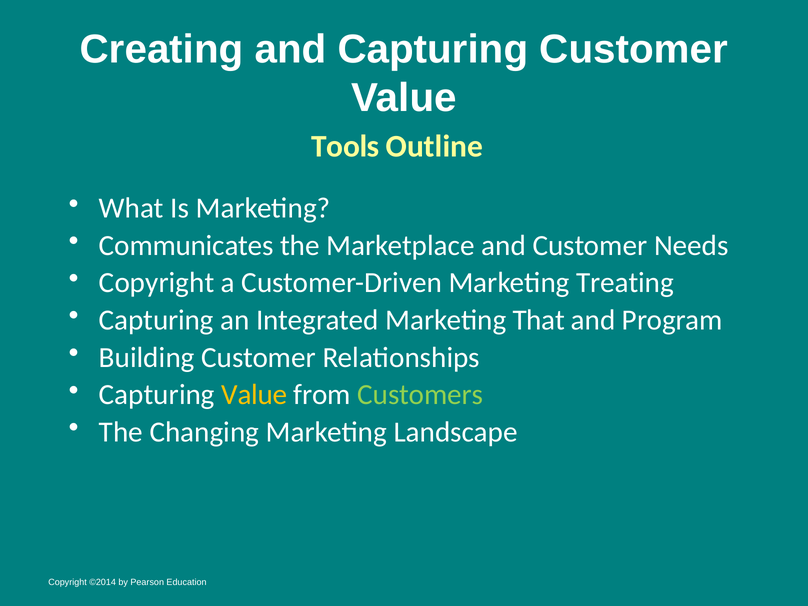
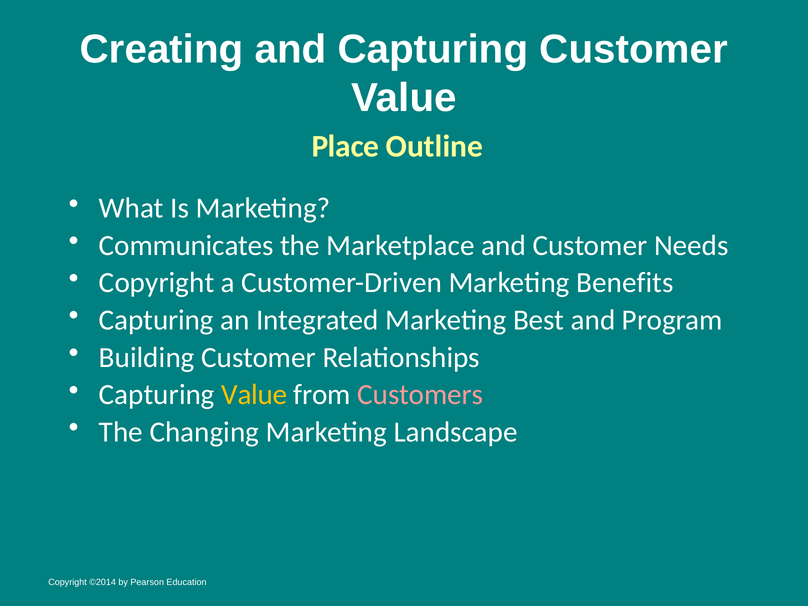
Tools: Tools -> Place (345, 146)
Treating: Treating -> Benefits (625, 283)
That: That -> Best (539, 320)
Customers colour: light green -> pink (420, 395)
